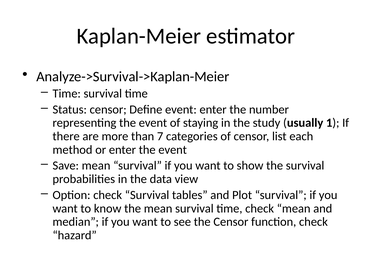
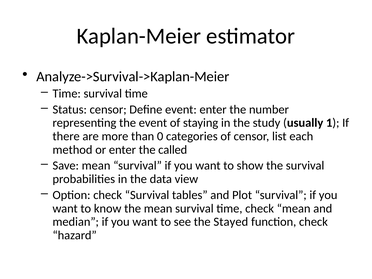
7: 7 -> 0 (160, 136)
enter the event: event -> called (173, 150)
the Censor: Censor -> Stayed (231, 222)
